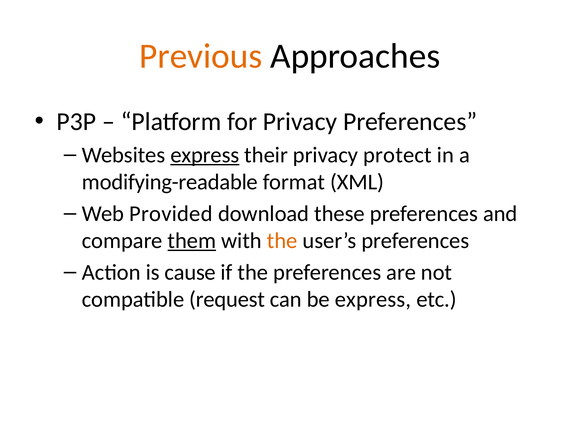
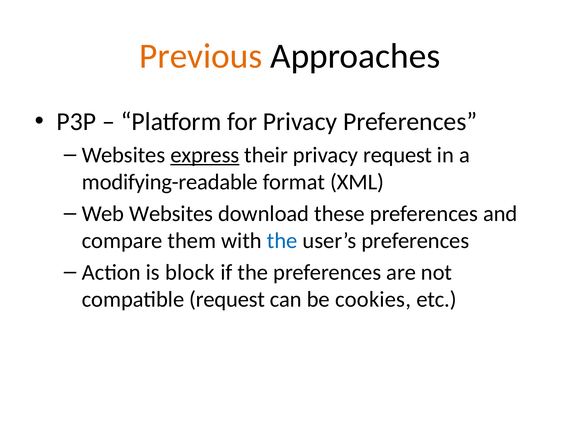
privacy protect: protect -> request (398, 155)
Web Provided: Provided -> Websites (171, 214)
them underline: present -> none (192, 241)
the colour: orange -> blue (282, 241)
cause: cause -> block (190, 272)
be express: express -> cookies (373, 299)
